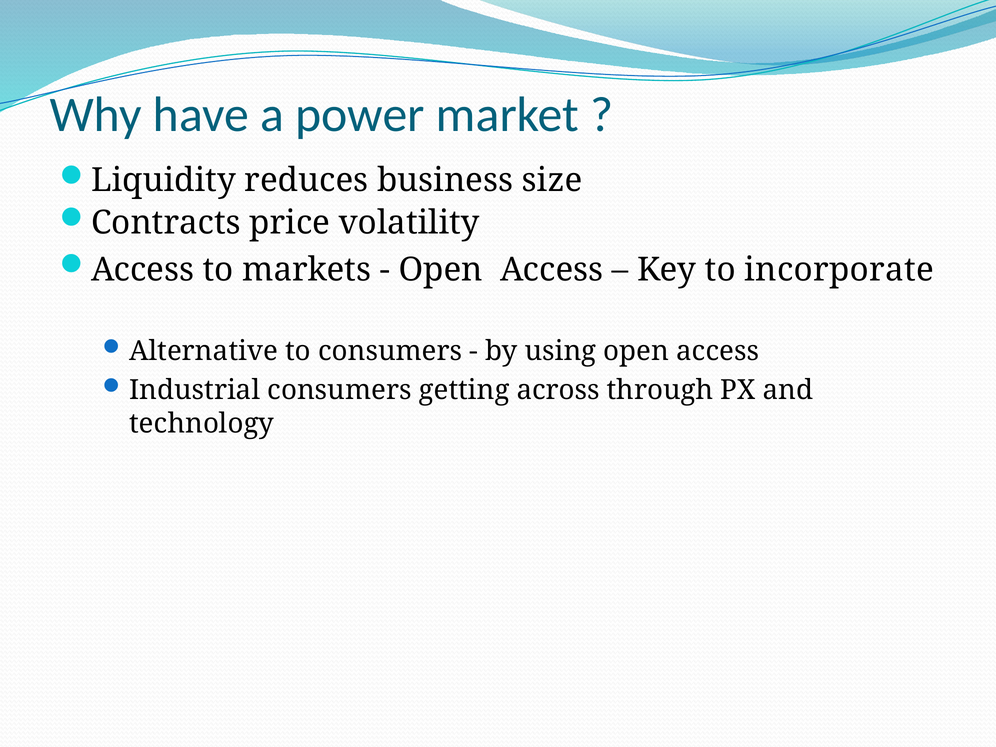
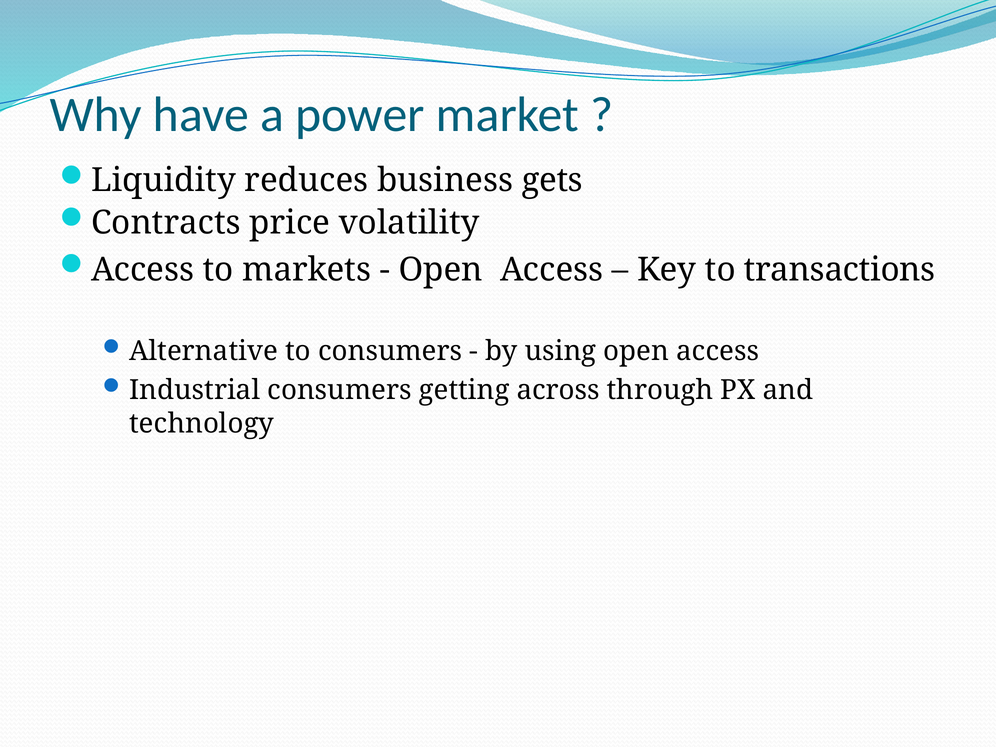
size: size -> gets (552, 180)
incorporate: incorporate -> transactions (840, 270)
